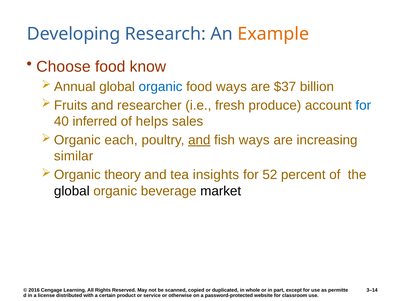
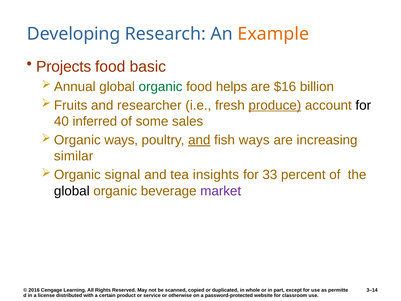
Choose: Choose -> Projects (64, 67)
know: know -> basic (148, 67)
organic colour: blue -> green (161, 87)
food ways: ways -> helps (232, 87)
$37: $37 -> $16 (285, 87)
produce underline: none -> present (275, 105)
for colour: blue -> black (363, 105)
helps: helps -> some (152, 121)
each: each -> ways (121, 140)
theory: theory -> signal (122, 175)
52: 52 -> 33 (270, 175)
market colour: black -> purple (221, 191)
